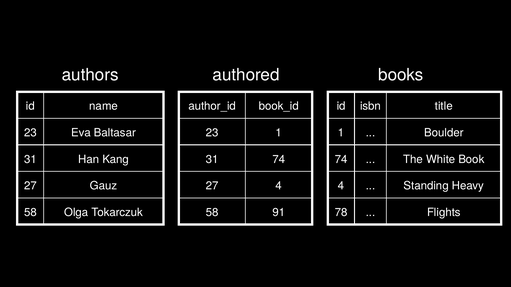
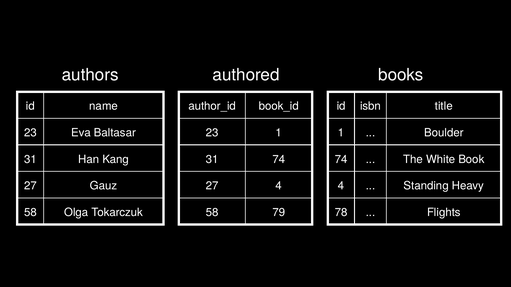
91: 91 -> 79 (279, 213)
